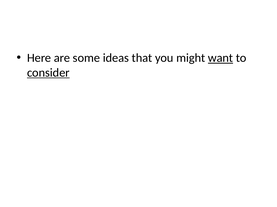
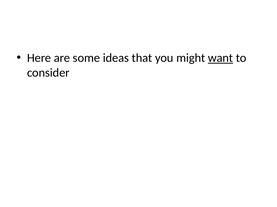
consider underline: present -> none (48, 73)
